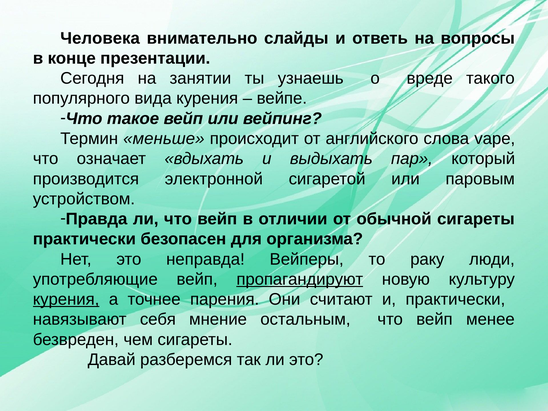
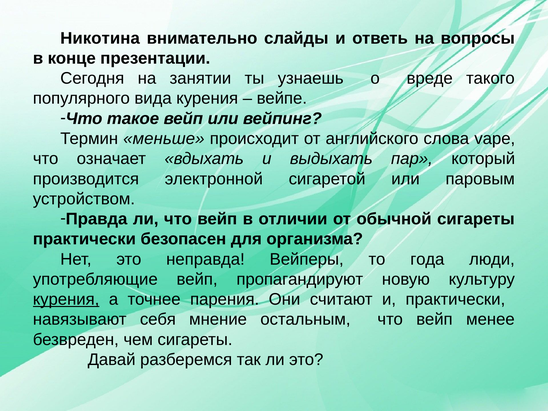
Человека: Человека -> Никотина (100, 38)
раку: раку -> года (427, 259)
пропагандируют underline: present -> none (300, 279)
